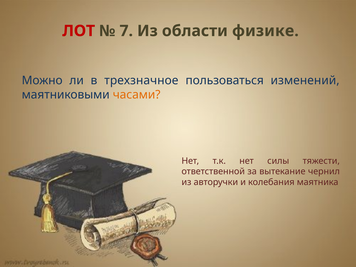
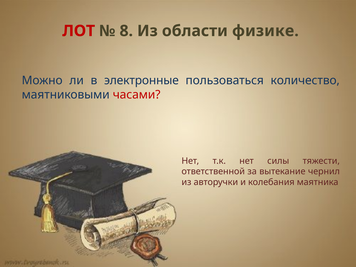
7: 7 -> 8 (126, 31)
трехзначное: трехзначное -> электронные (141, 80)
изменений: изменений -> количество (305, 80)
часами colour: orange -> red (137, 95)
